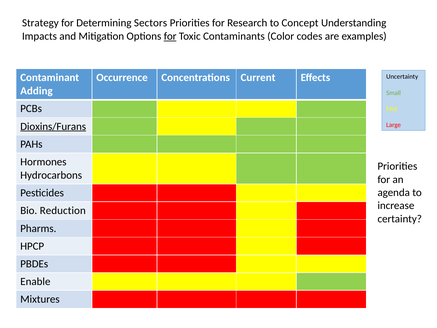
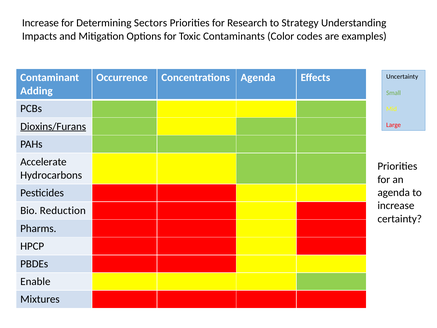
Strategy: Strategy -> Increase (40, 23)
Concept: Concept -> Strategy (300, 23)
for underline: present -> none (170, 36)
Concentrations Current: Current -> Agenda (258, 78)
Hormones: Hormones -> Accelerate (43, 162)
